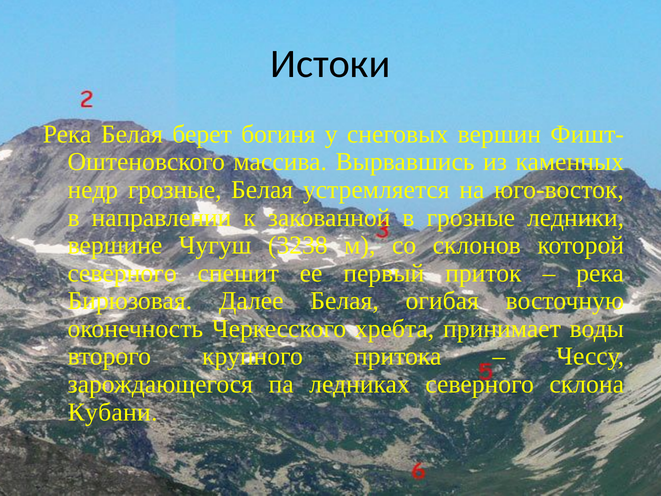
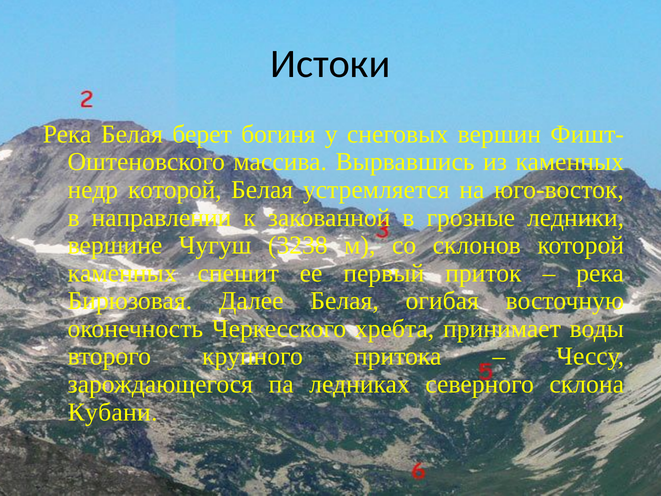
недр грозные: грозные -> которой (175, 190)
северного: северного -> каменных (122, 273)
